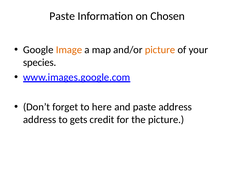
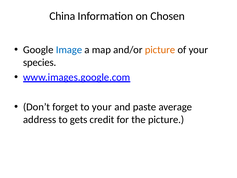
Paste: Paste -> China (62, 16)
Image colour: orange -> blue (69, 50)
to here: here -> your (102, 107)
paste address: address -> average (175, 107)
